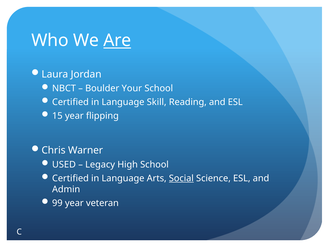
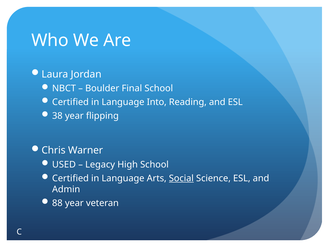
Are underline: present -> none (117, 40)
Your: Your -> Final (132, 88)
Skill: Skill -> Into (157, 102)
15: 15 -> 38 (57, 116)
99: 99 -> 88 (57, 203)
